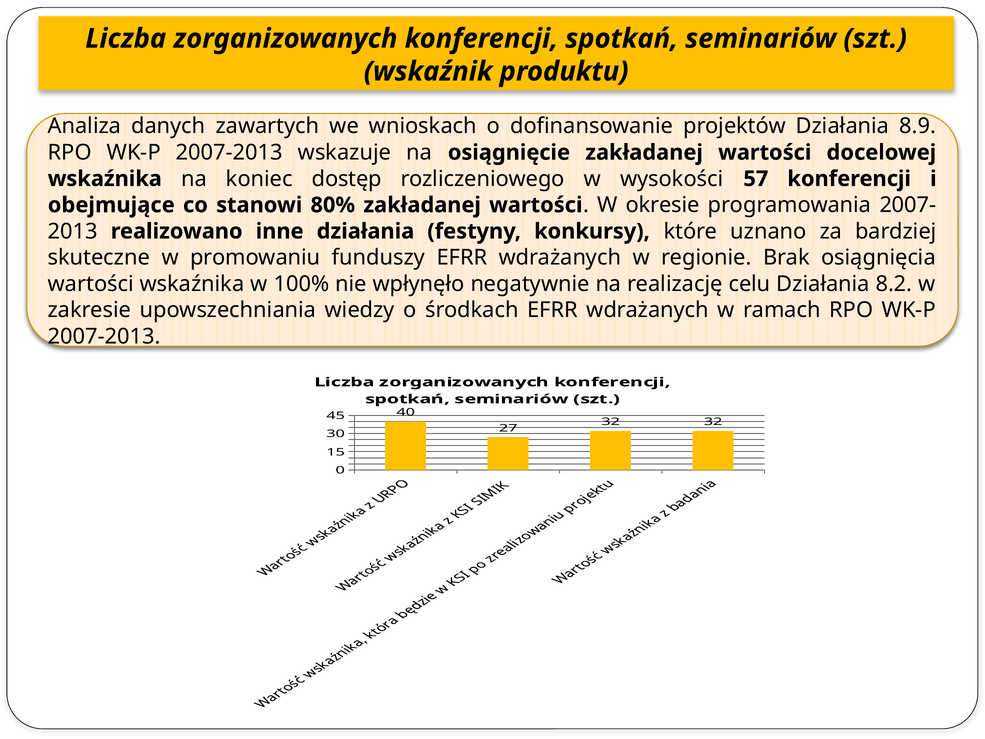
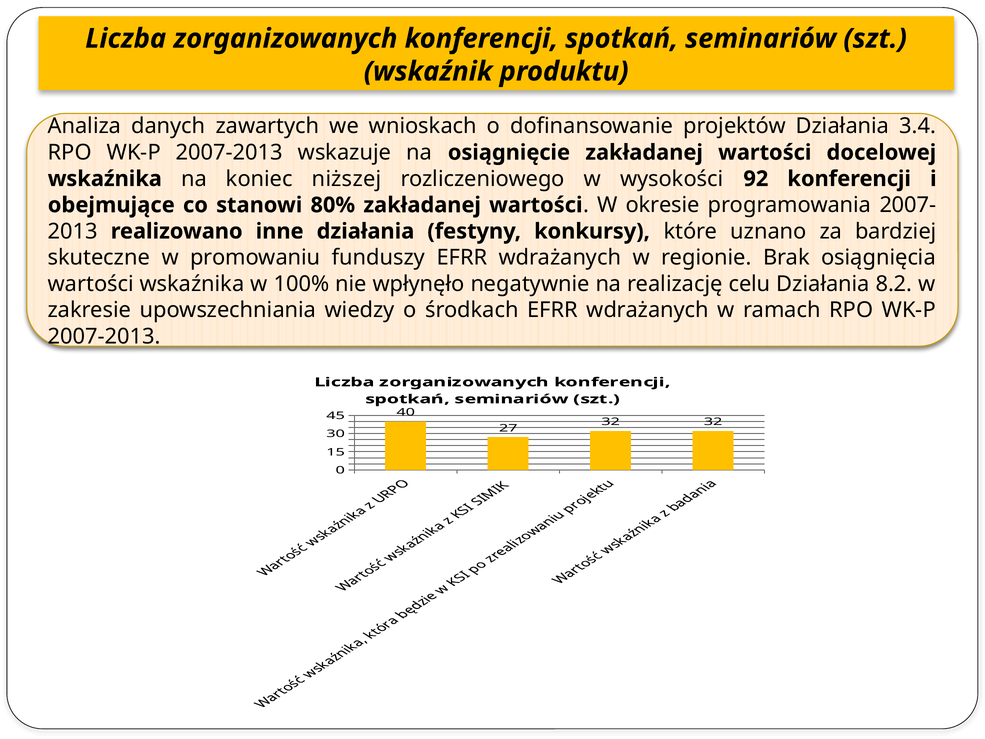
8.9: 8.9 -> 3.4 (918, 126)
dostęp: dostęp -> niższej (347, 179)
57: 57 -> 92 (756, 179)
